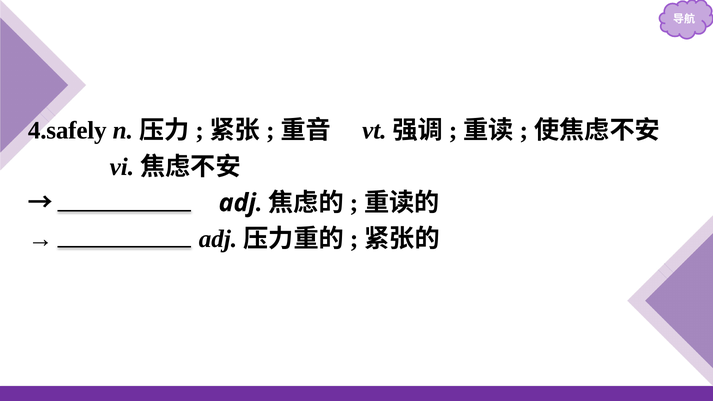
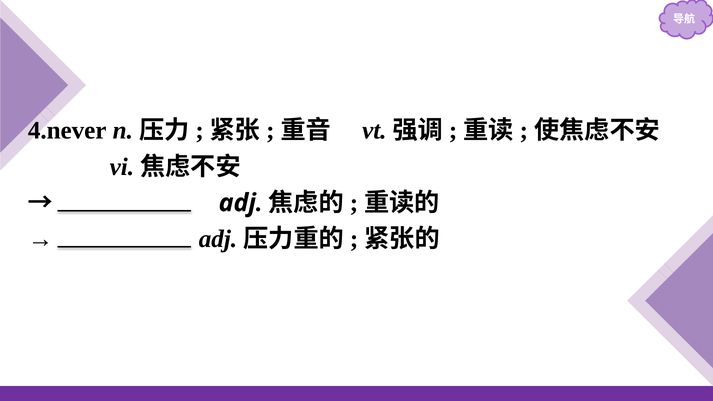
4.safely: 4.safely -> 4.never (67, 130)
